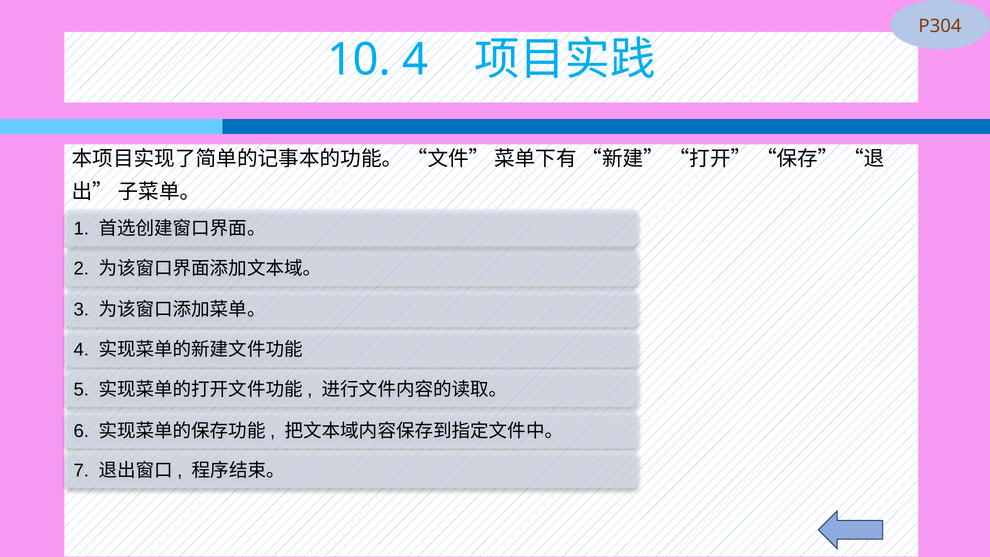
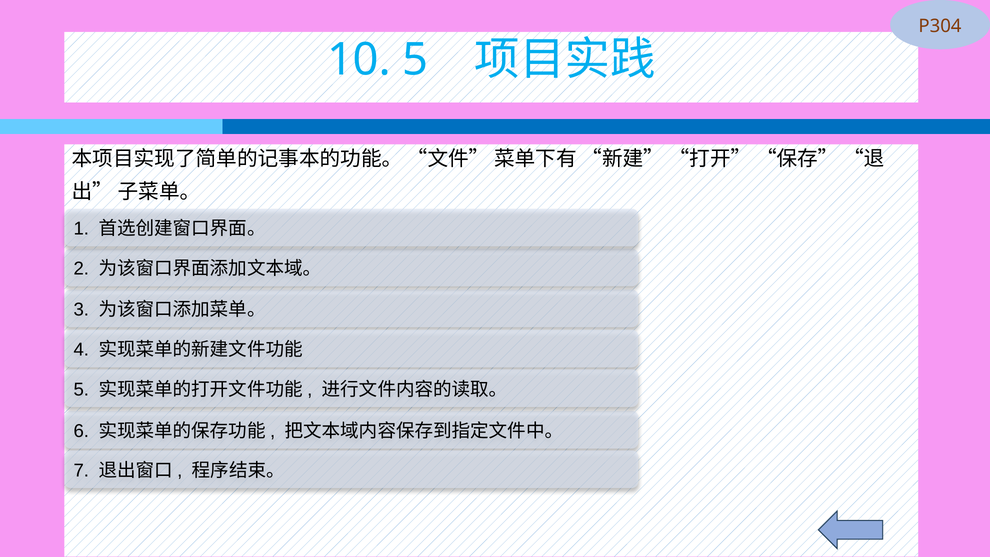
10 4: 4 -> 5 (415, 60)
